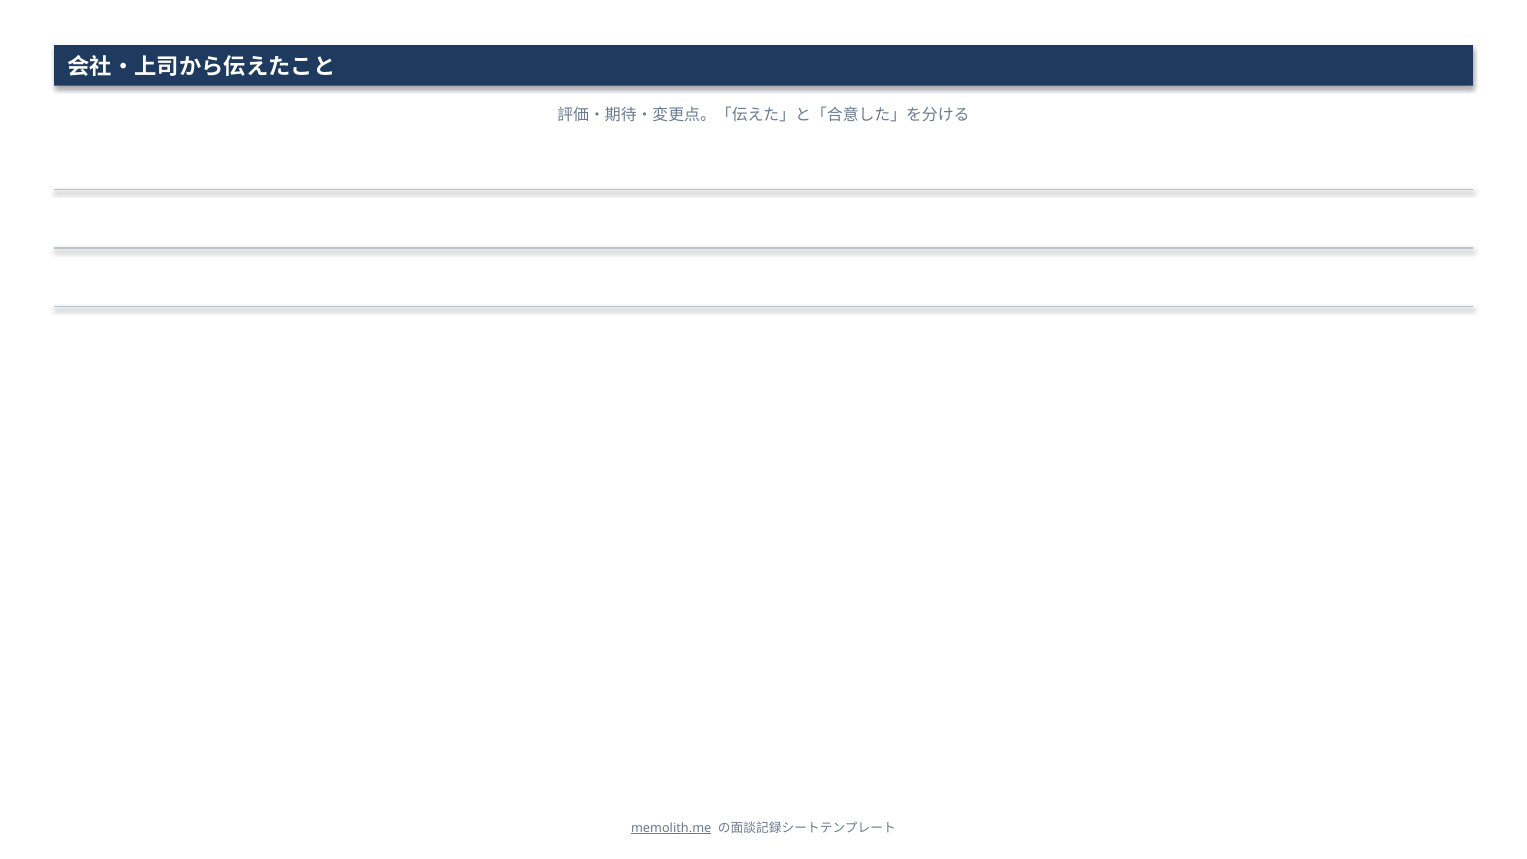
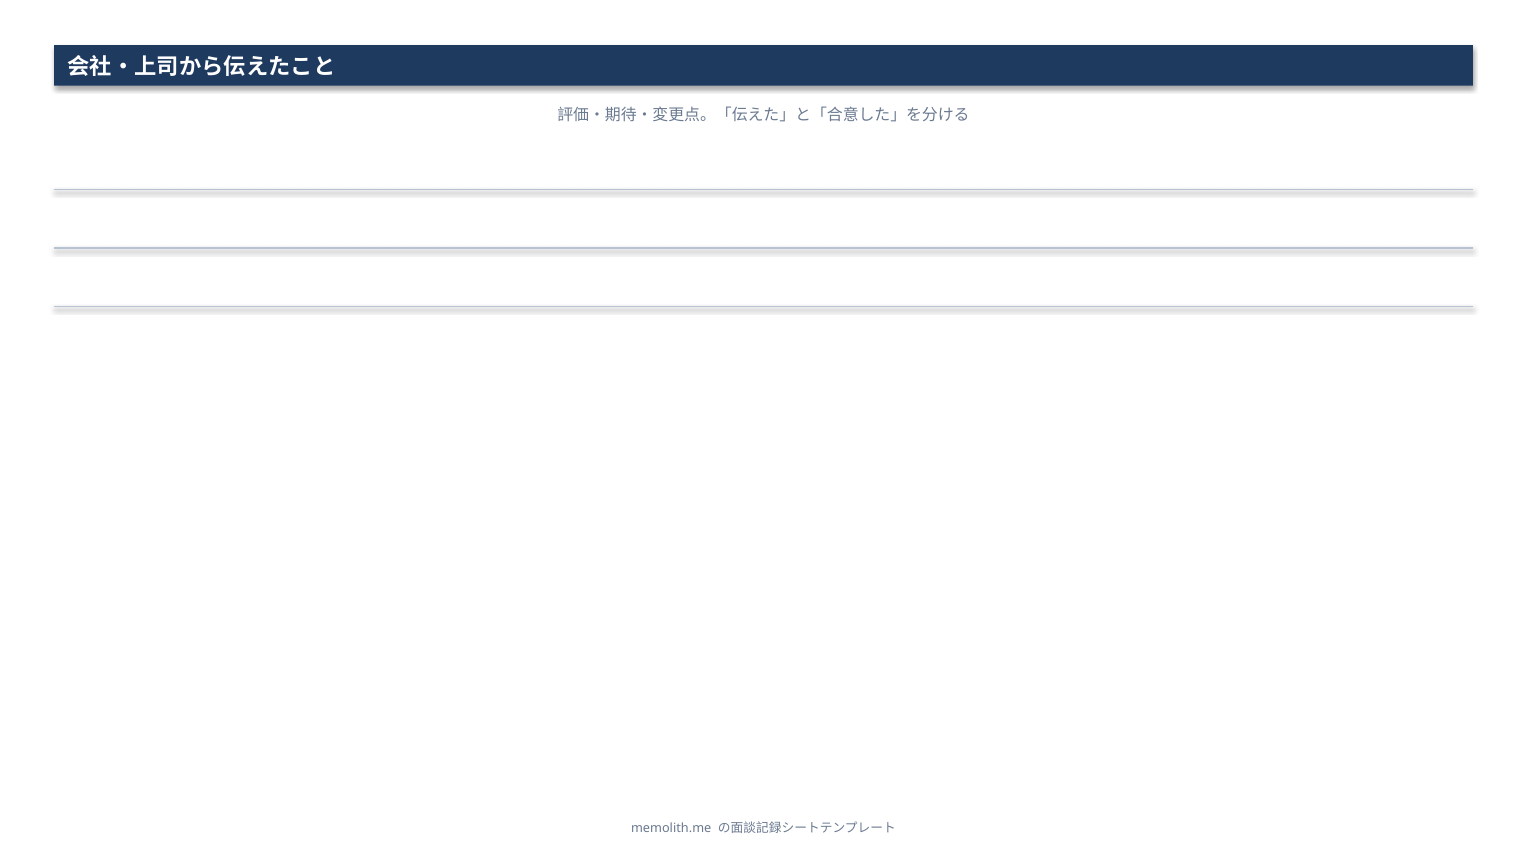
memolith.me underline: present -> none (671, 828)
